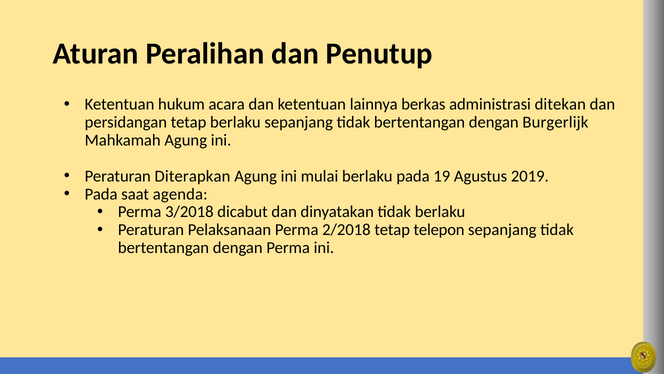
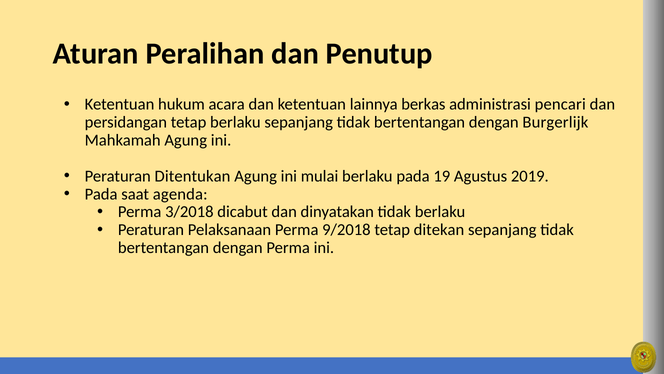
ditekan: ditekan -> pencari (560, 104)
Diterapkan: Diterapkan -> Ditentukan (193, 176)
2/2018: 2/2018 -> 9/2018 (346, 230)
telepon: telepon -> ditekan (439, 230)
